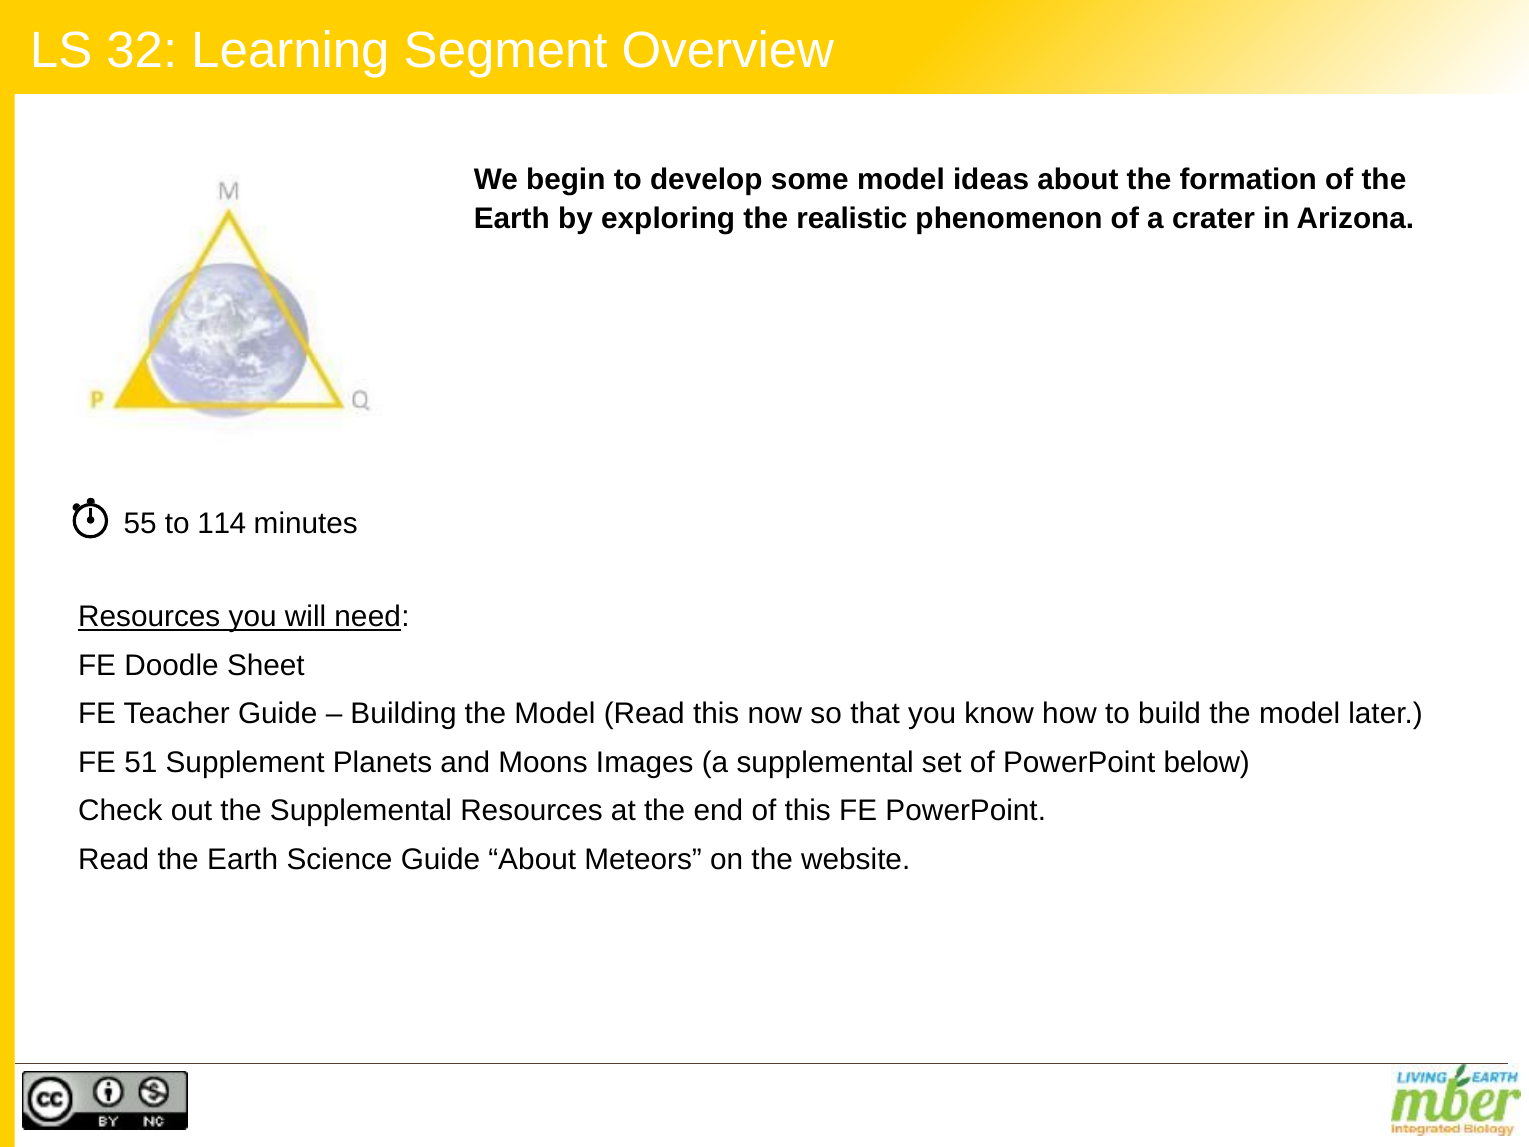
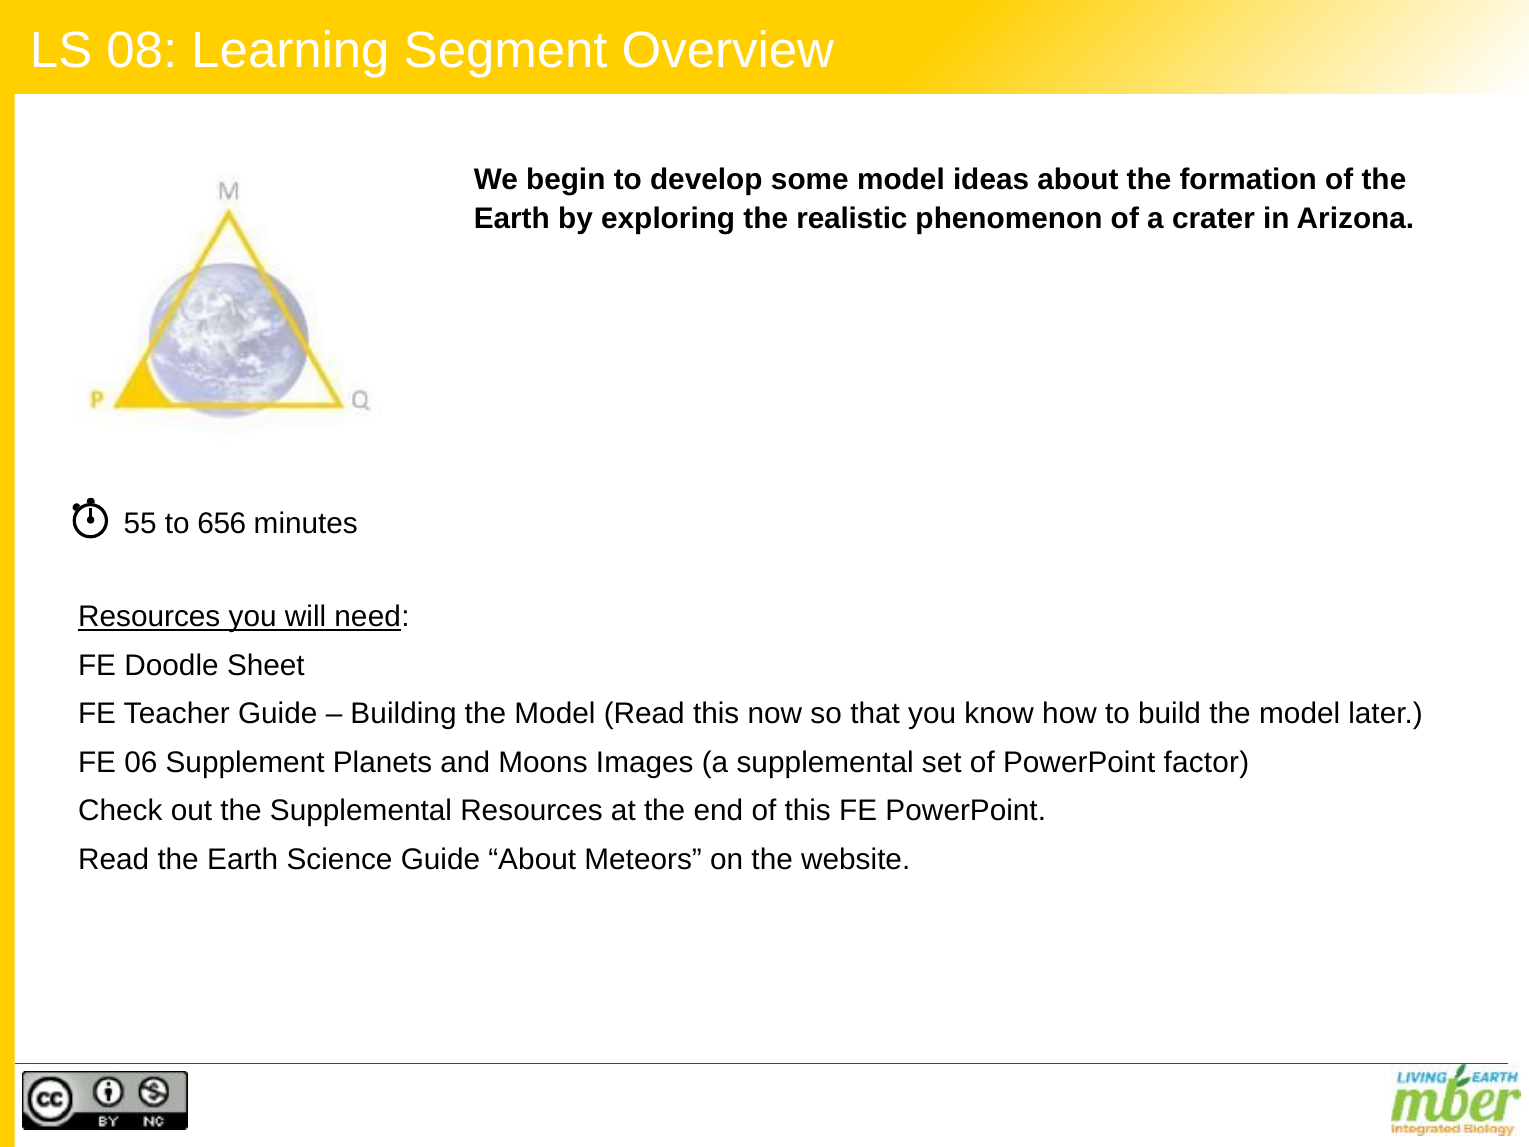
32: 32 -> 08 (142, 51)
114: 114 -> 656 (222, 524)
51: 51 -> 06 (141, 762)
below: below -> factor (1206, 762)
